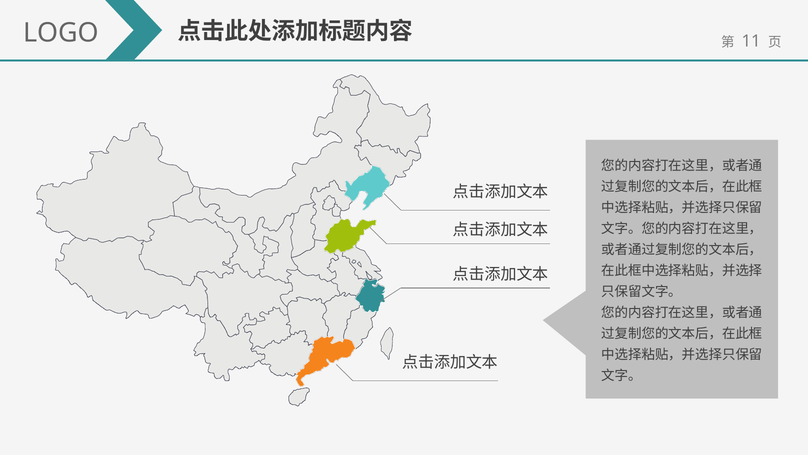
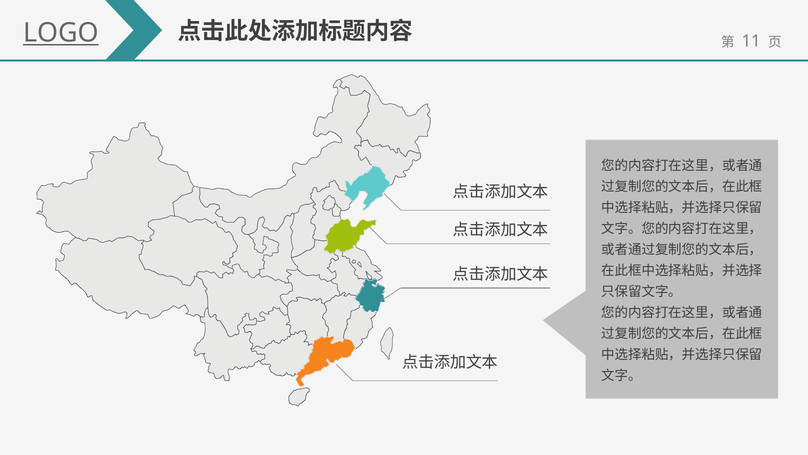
LOGO underline: none -> present (61, 33)
